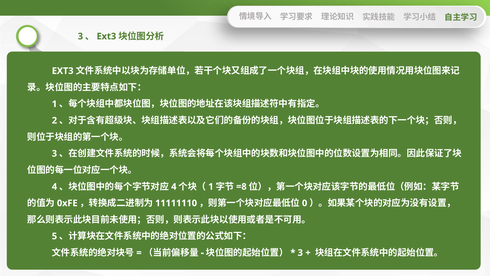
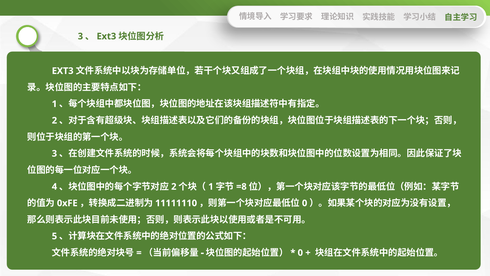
4: 4 -> 2 (174, 186)
3: 3 -> 0 (300, 252)
